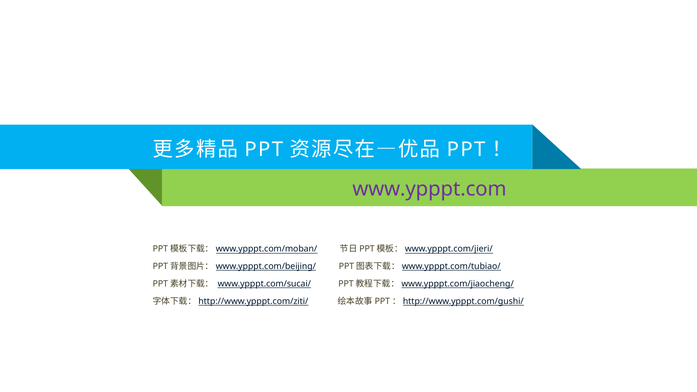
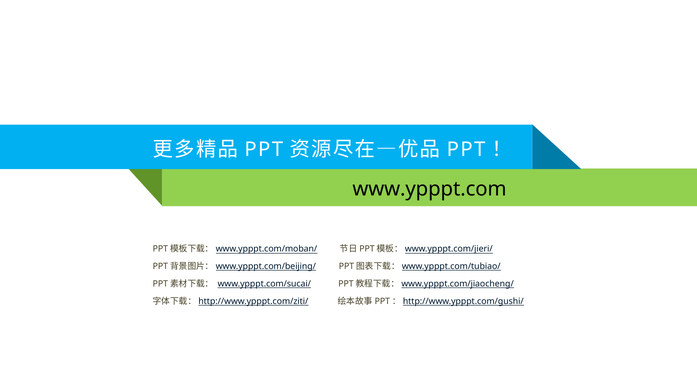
www.ypppt.com colour: purple -> black (429, 189)
